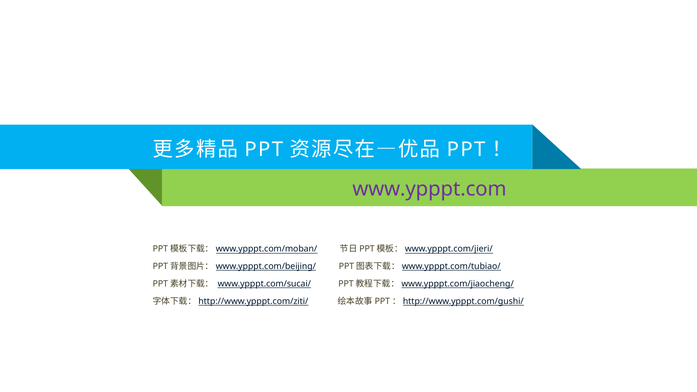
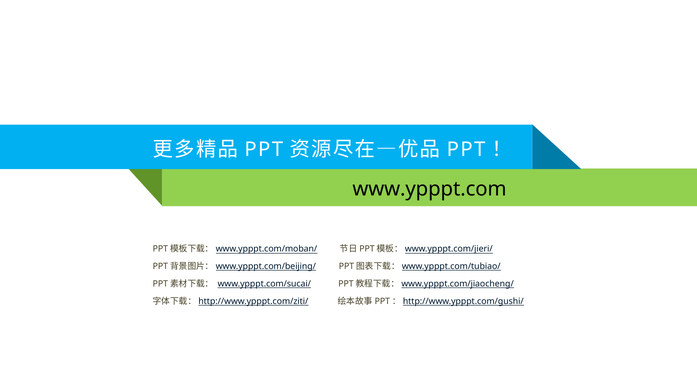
www.ypppt.com colour: purple -> black (429, 189)
